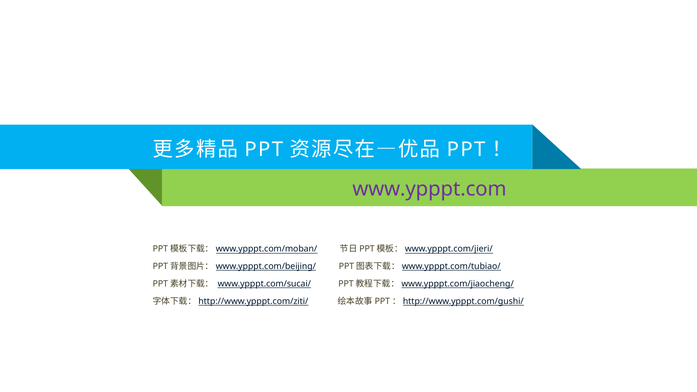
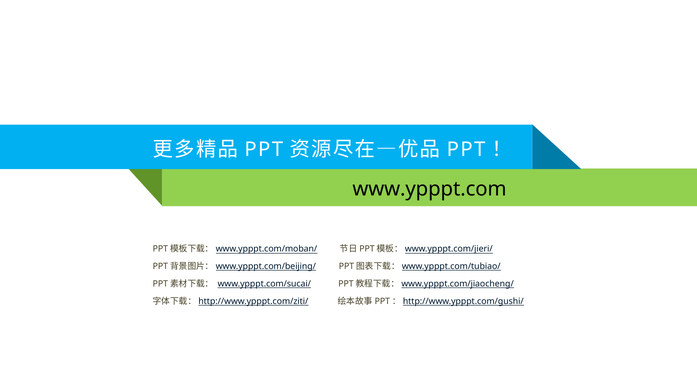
www.ypppt.com colour: purple -> black (429, 189)
